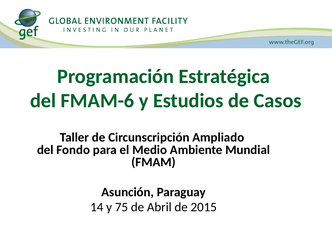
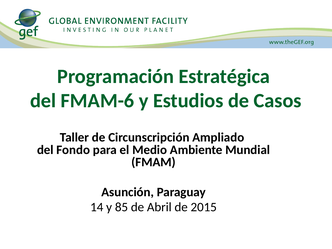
75: 75 -> 85 (121, 207)
